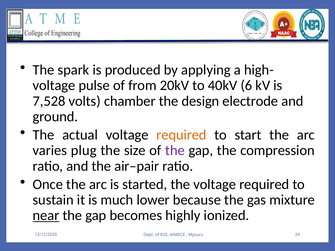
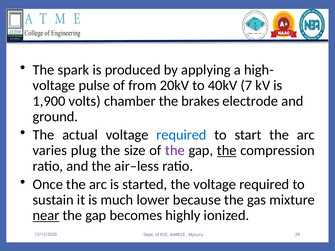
6: 6 -> 7 (246, 86)
7,528: 7,528 -> 1,900 (49, 101)
design: design -> brakes (200, 101)
required colour: orange -> blue (181, 135)
the underline: none -> present (227, 151)
air–pair: air–pair -> air–less (137, 166)
